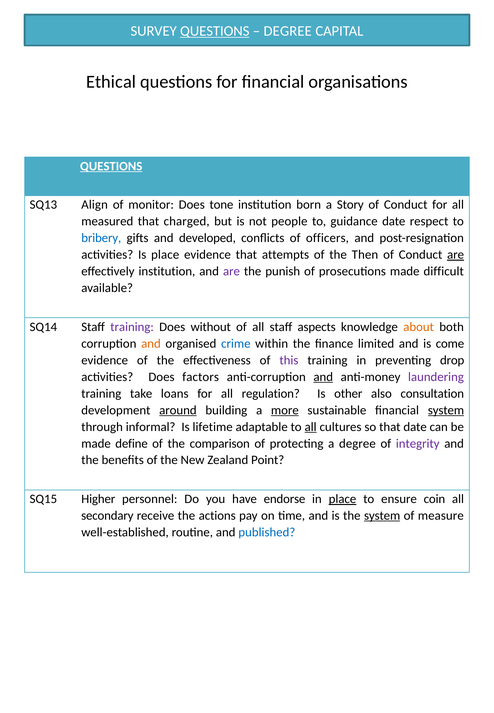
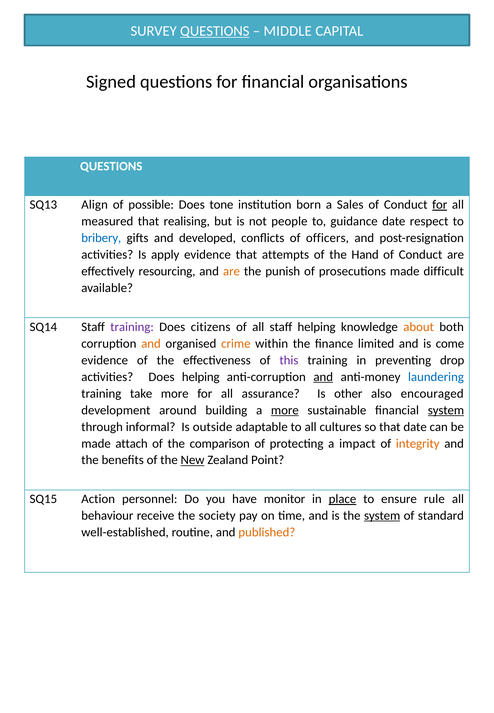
DEGREE: DEGREE -> MIDDLE (288, 31)
Ethical: Ethical -> Signed (111, 82)
QUESTIONS underline: present -> none (111, 166)
monitor: monitor -> possible (151, 205)
Story: Story -> Sales (350, 205)
for underline: none -> present (440, 205)
charged: charged -> realising (187, 222)
Is place: place -> apply (165, 255)
Then: Then -> Hand (365, 255)
are underline: present -> none (456, 255)
effectively institution: institution -> resourcing (167, 272)
are colour: purple -> orange (231, 272)
without: without -> citizens (211, 327)
staff aspects: aspects -> helping (317, 327)
crime colour: blue -> orange (236, 344)
Does factors: factors -> helping (201, 377)
laundering colour: purple -> blue (436, 377)
take loans: loans -> more (175, 394)
regulation: regulation -> assurance (271, 394)
consultation: consultation -> encouraged (432, 394)
around underline: present -> none (178, 410)
lifetime: lifetime -> outside (213, 427)
all underline: present -> none (311, 427)
define: define -> attach (132, 444)
a degree: degree -> impact (357, 444)
integrity colour: purple -> orange (418, 444)
New underline: none -> present (193, 460)
Higher: Higher -> Action (98, 499)
endorse: endorse -> monitor (285, 499)
coin: coin -> rule (434, 499)
secondary: secondary -> behaviour (107, 516)
actions: actions -> society (217, 516)
measure: measure -> standard (441, 516)
published colour: blue -> orange (267, 533)
